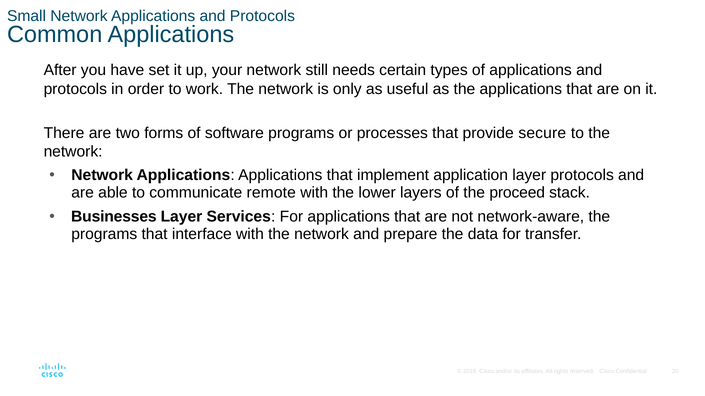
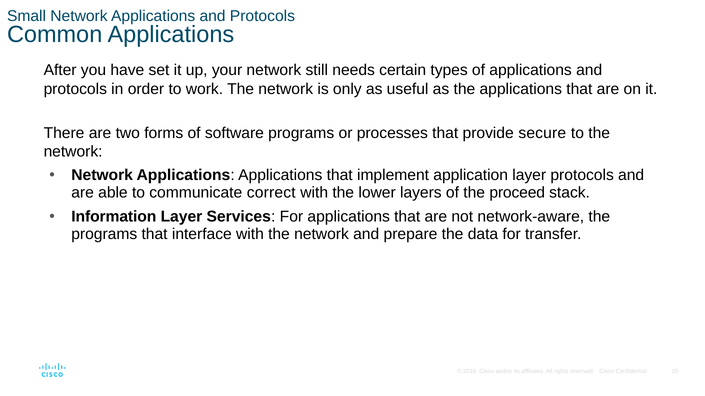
remote: remote -> correct (271, 193)
Businesses: Businesses -> Information (114, 217)
